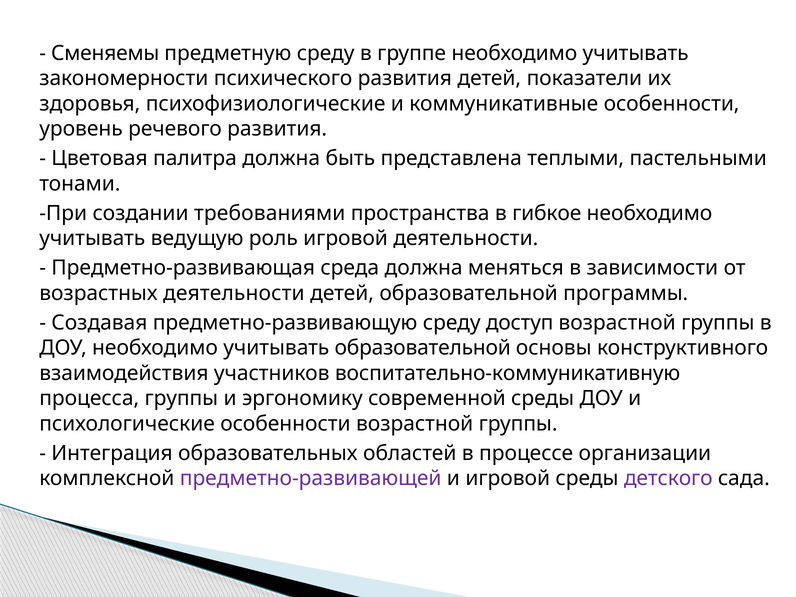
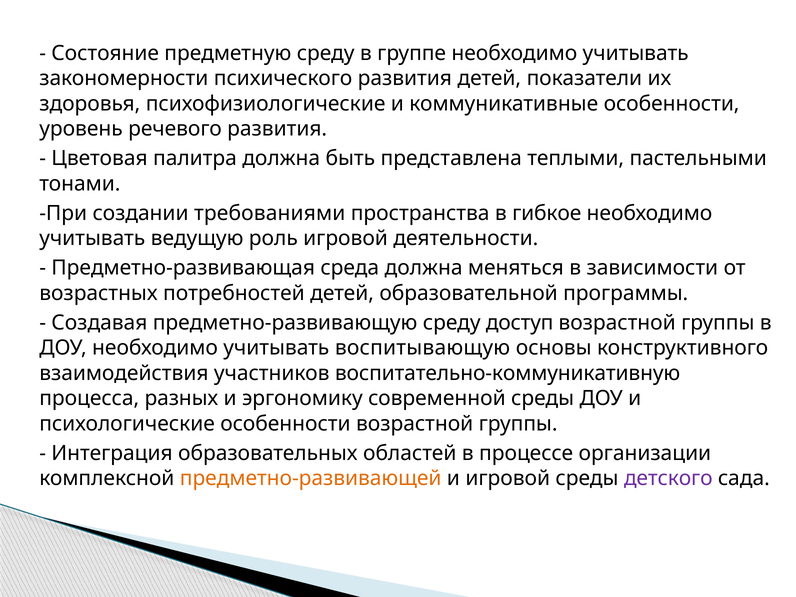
Сменяемы: Сменяемы -> Состояние (105, 53)
возрастных деятельности: деятельности -> потребностей (234, 293)
учитывать образовательной: образовательной -> воспитывающую (423, 348)
процесса группы: группы -> разных (181, 398)
предметно-развивающей colour: purple -> orange (311, 478)
